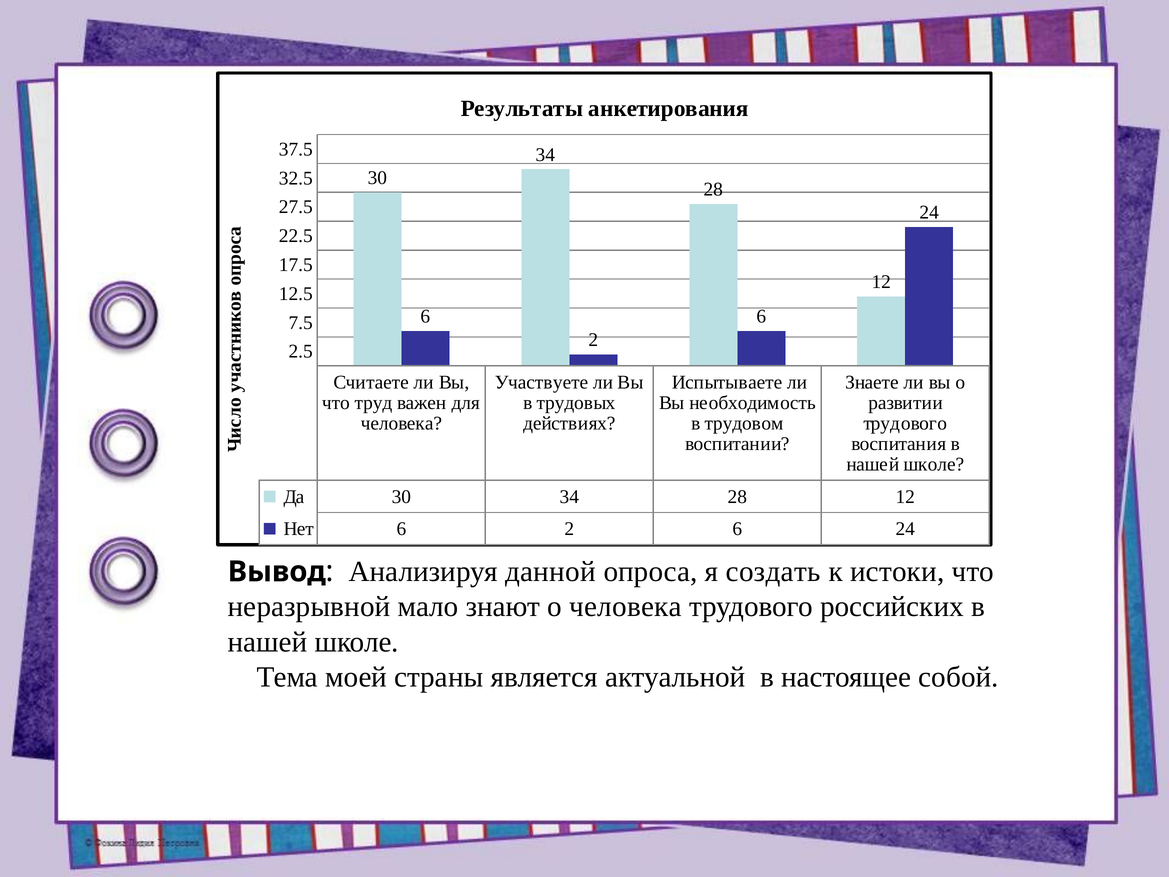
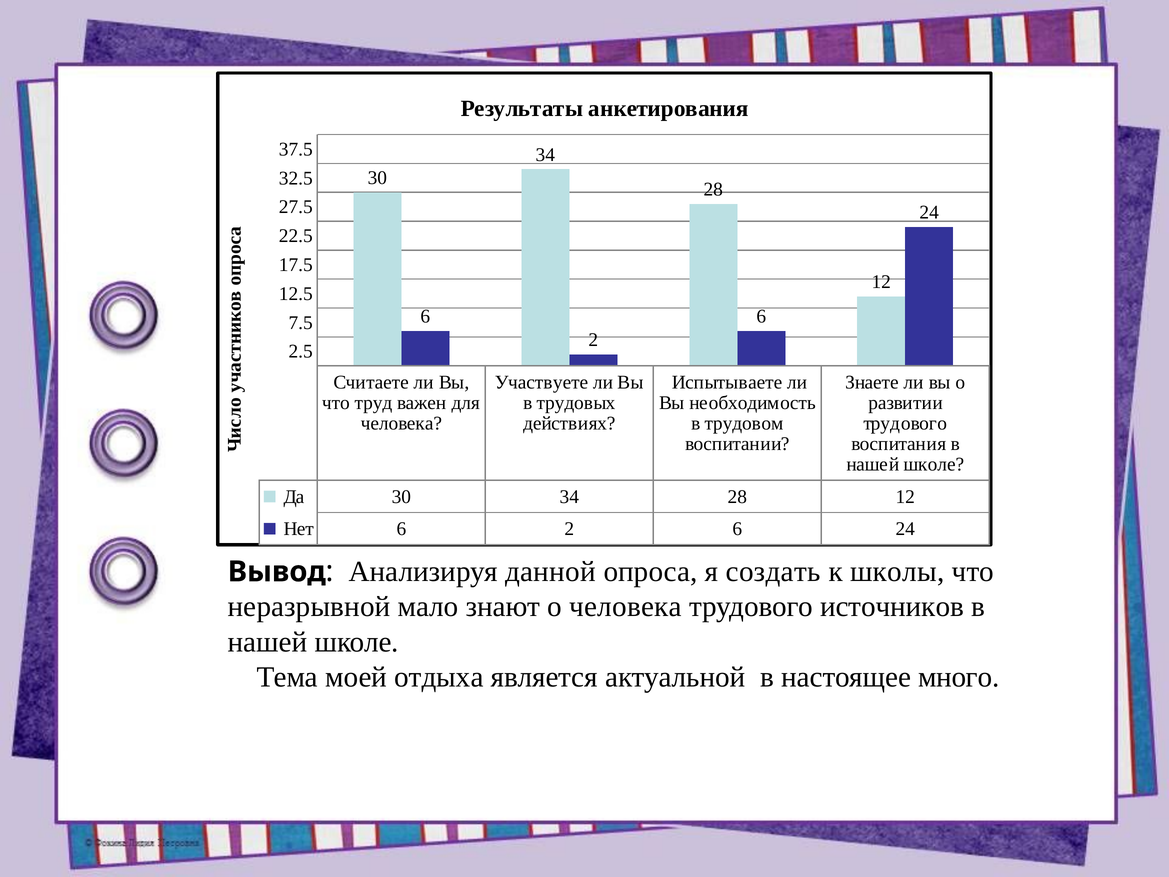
истоки: истоки -> школы (897, 572)
российских: российских -> источников (892, 607)
страны: страны -> отдыха (439, 677)
собой: собой -> много (959, 677)
